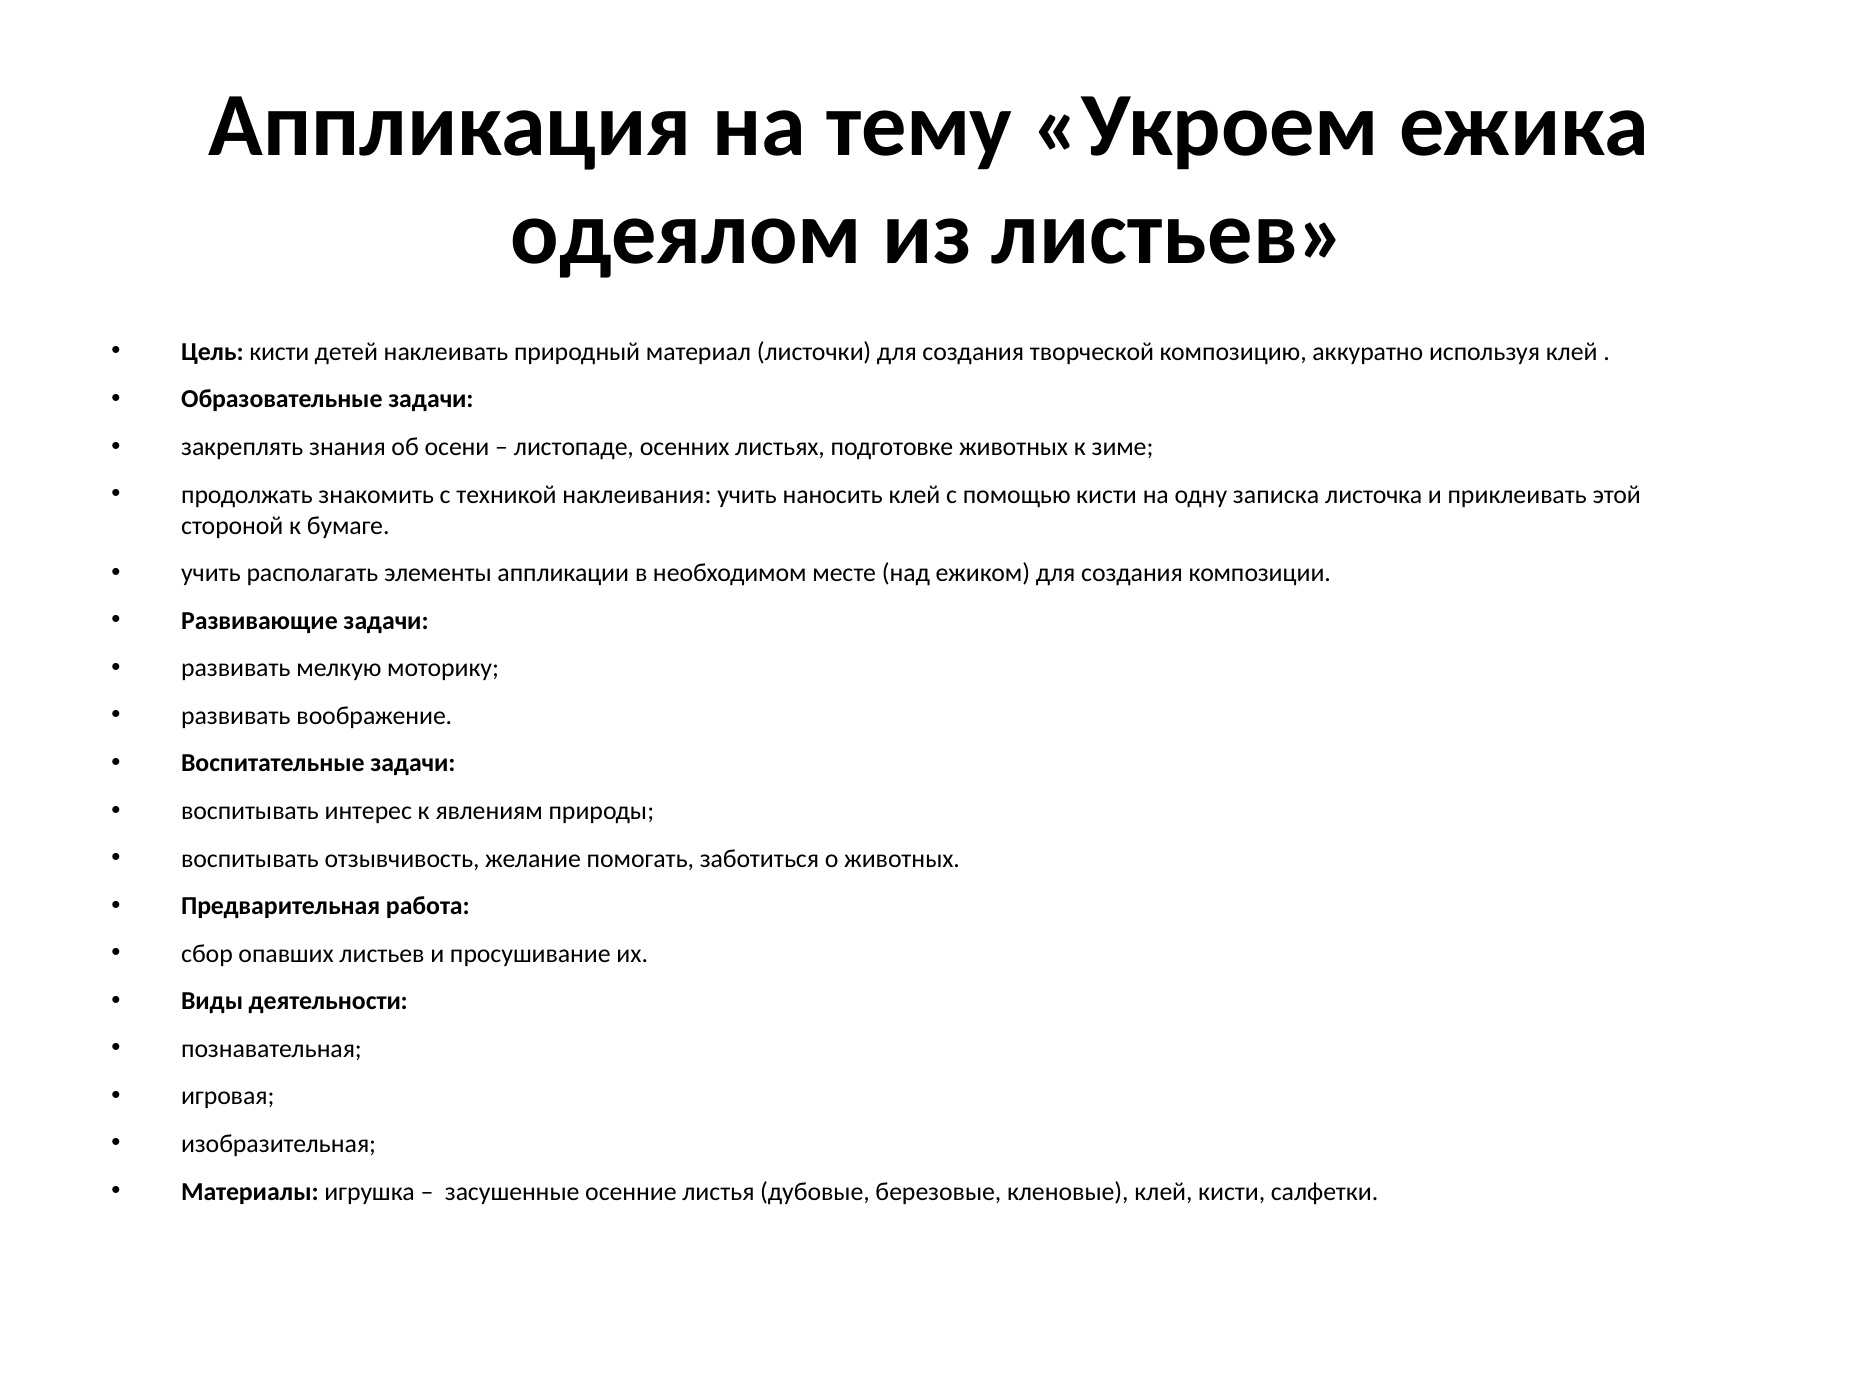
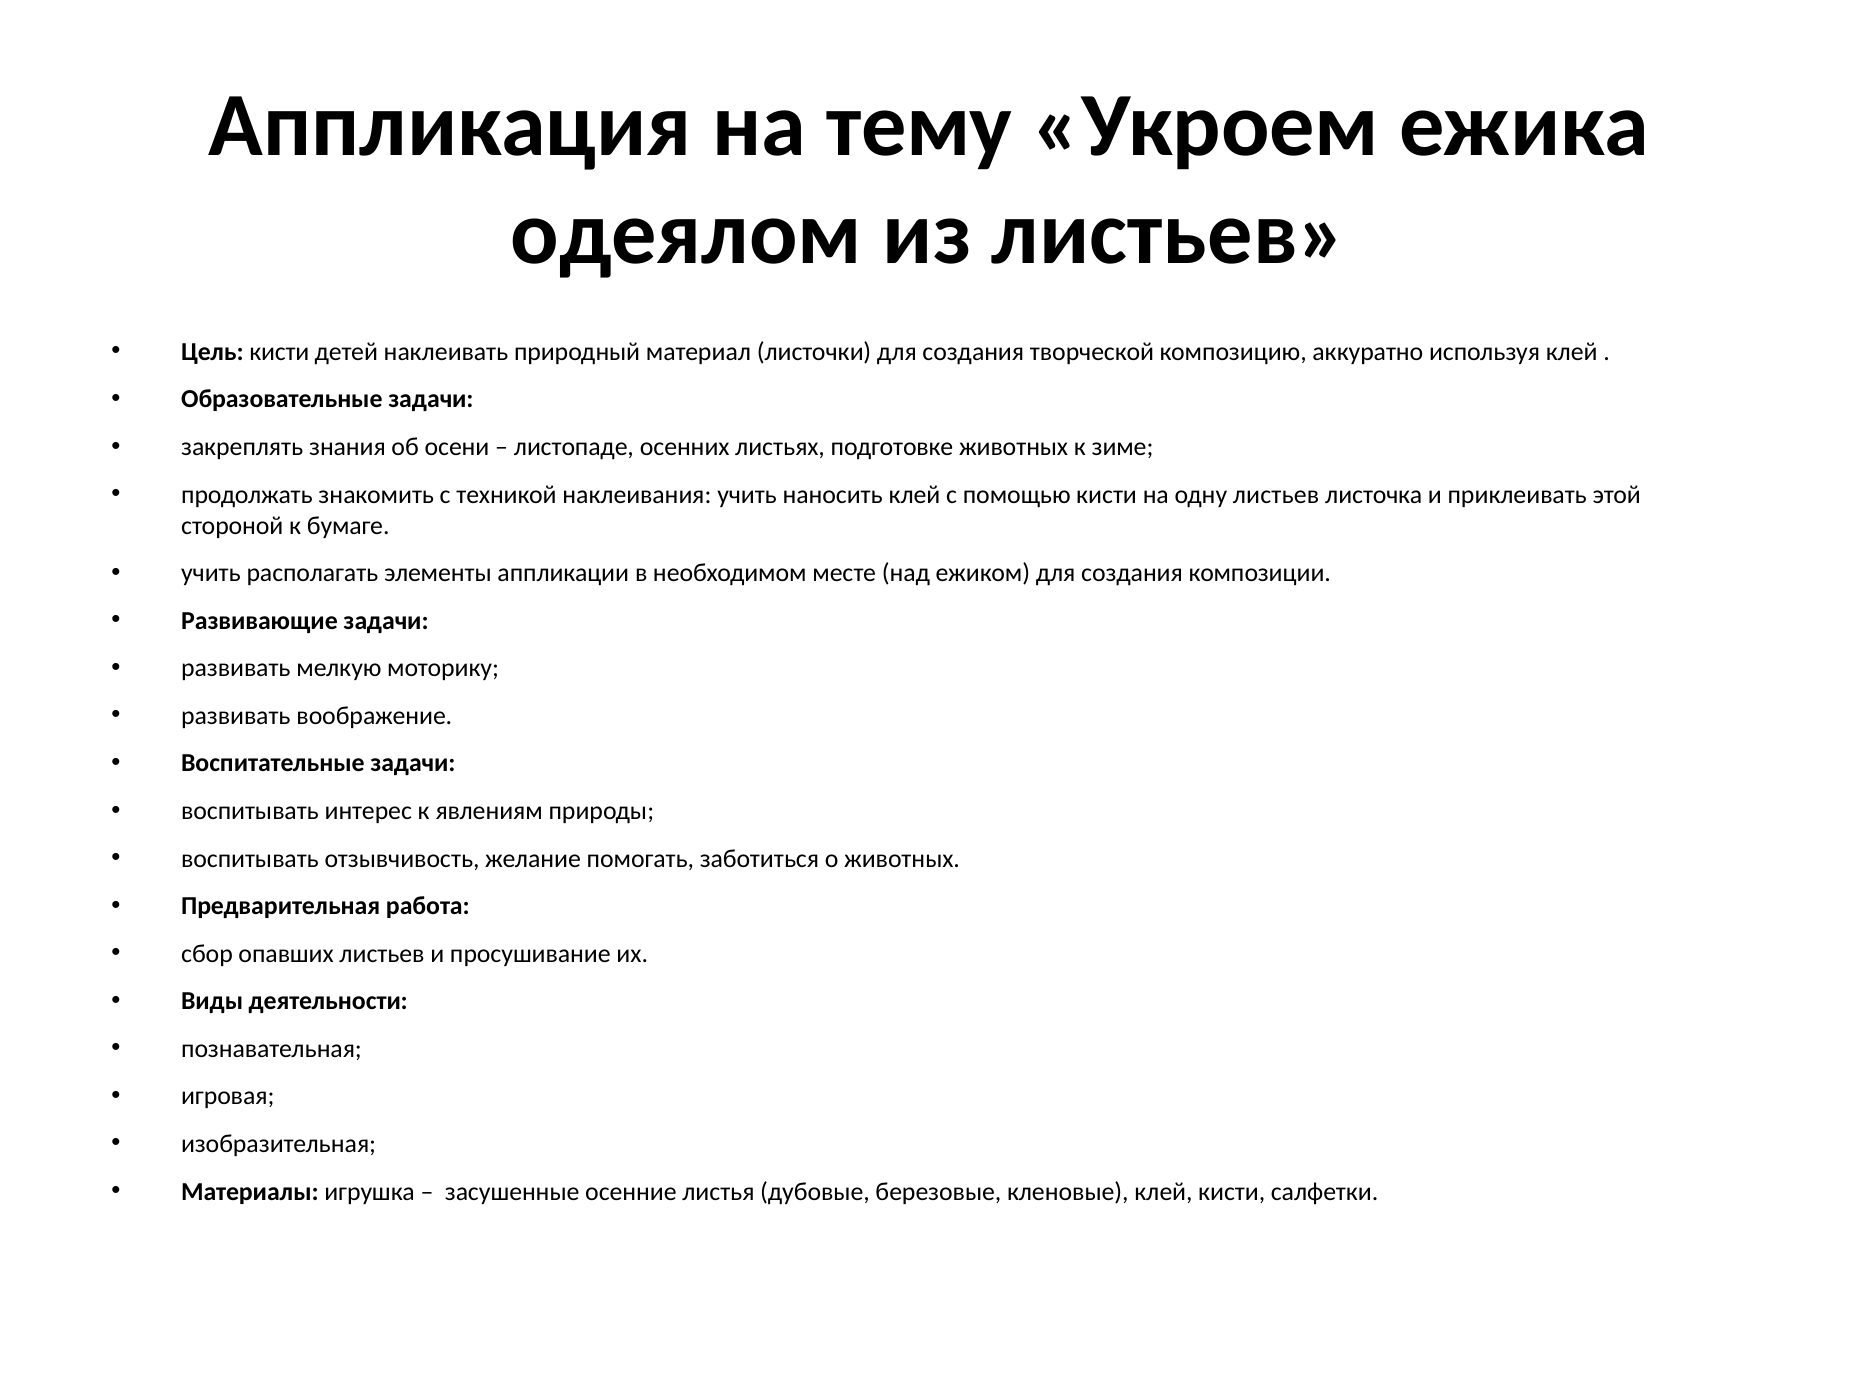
одну записка: записка -> листьев (1276, 494)
